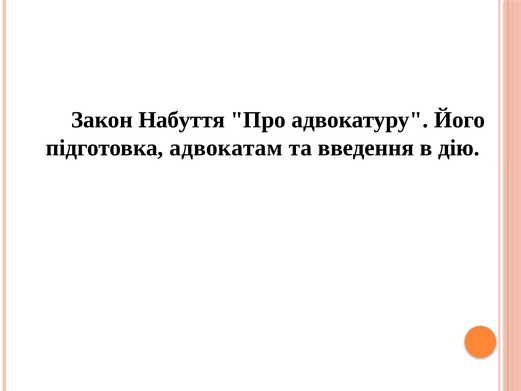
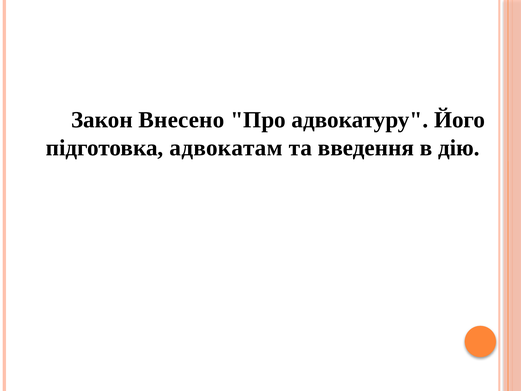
Набуття: Набуття -> Внесено (181, 120)
